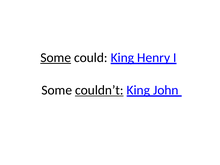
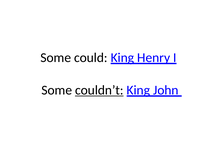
Some underline: present -> none (56, 58)
